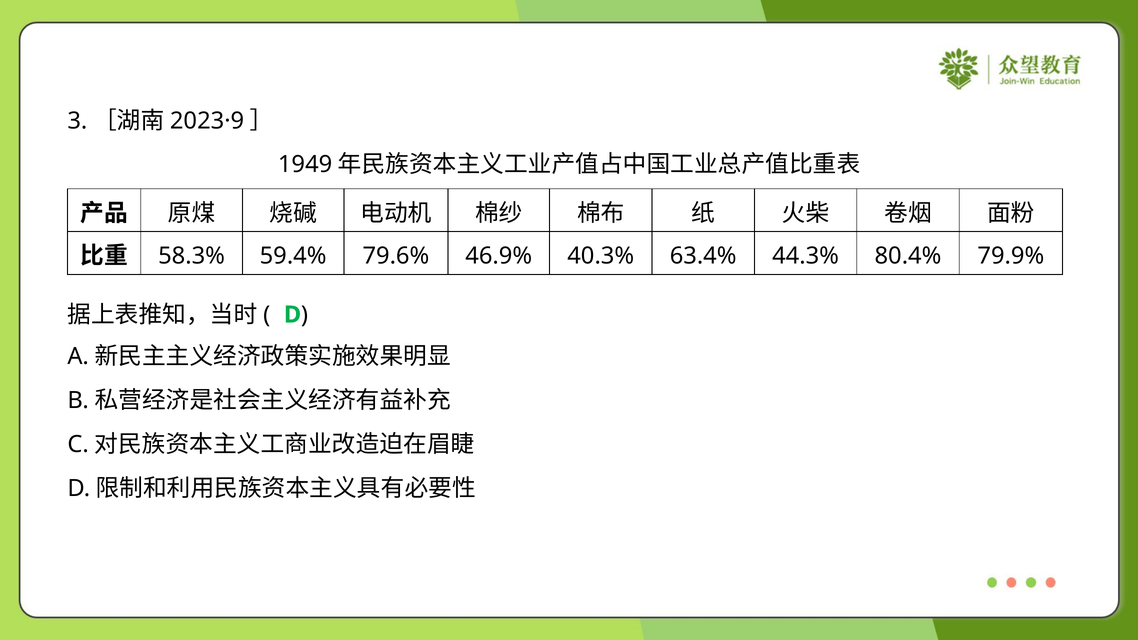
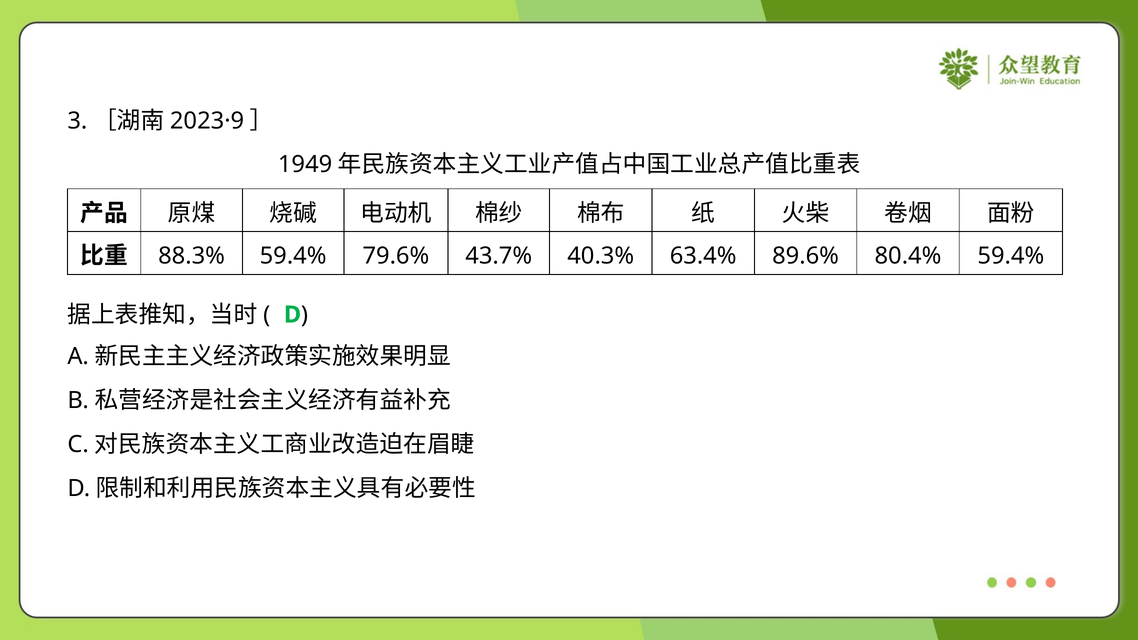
58.3%: 58.3% -> 88.3% (192, 256)
46.9%: 46.9% -> 43.7% (499, 256)
44.3%: 44.3% -> 89.6% (806, 256)
80.4% 79.9%: 79.9% -> 59.4% (1011, 256)
